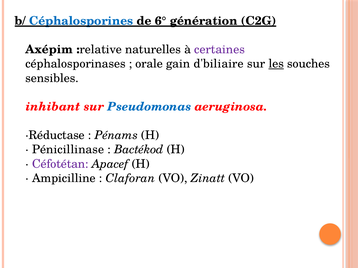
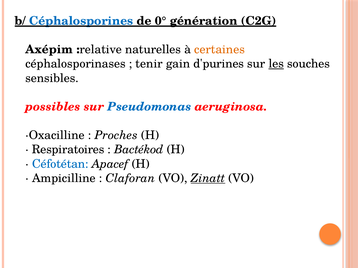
6°: 6° -> 0° (161, 21)
certaines colour: purple -> orange (220, 50)
orale: orale -> tenir (149, 64)
d'biliaire: d'biliaire -> d'purines (219, 64)
inhibant: inhibant -> possibles (53, 107)
·Réductase: ·Réductase -> ·Oxacilline (55, 136)
Pénams: Pénams -> Proches (116, 136)
Pénicillinase: Pénicillinase -> Respiratoires (68, 150)
Céfotétan colour: purple -> blue (60, 164)
Zinatt underline: none -> present (208, 178)
